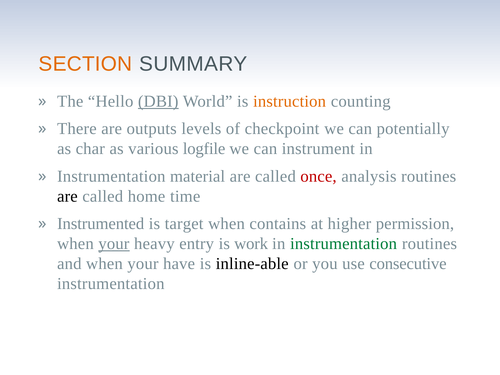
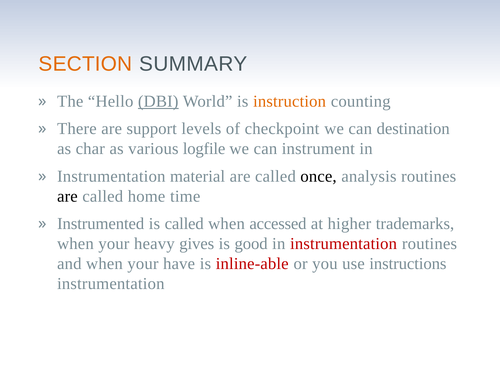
outputs: outputs -> support (152, 129)
potentially: potentially -> destination (413, 129)
once colour: red -> black (319, 176)
is target: target -> called (184, 224)
contains: contains -> accessed (278, 224)
permission: permission -> trademarks (415, 224)
your underline: present -> none (114, 244)
entry: entry -> gives (197, 244)
work: work -> good (251, 244)
instrumentation colour: green -> red (344, 244)
inline-able colour: black -> red (252, 264)
consecutive: consecutive -> instructions (408, 264)
